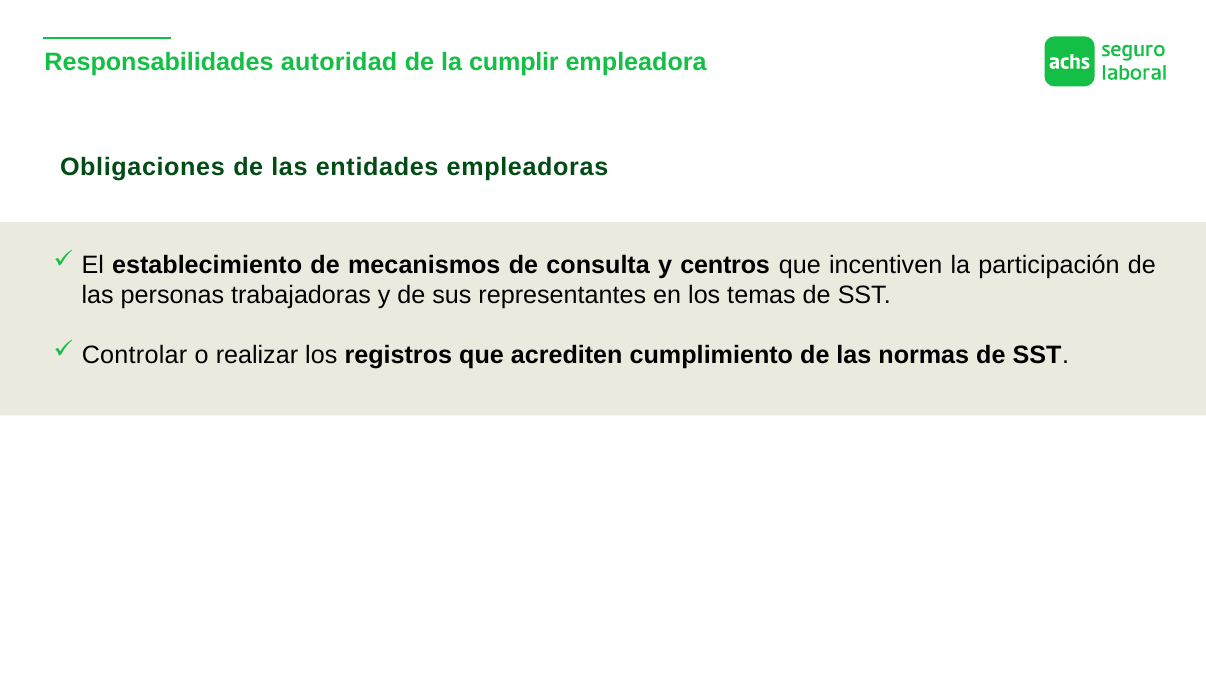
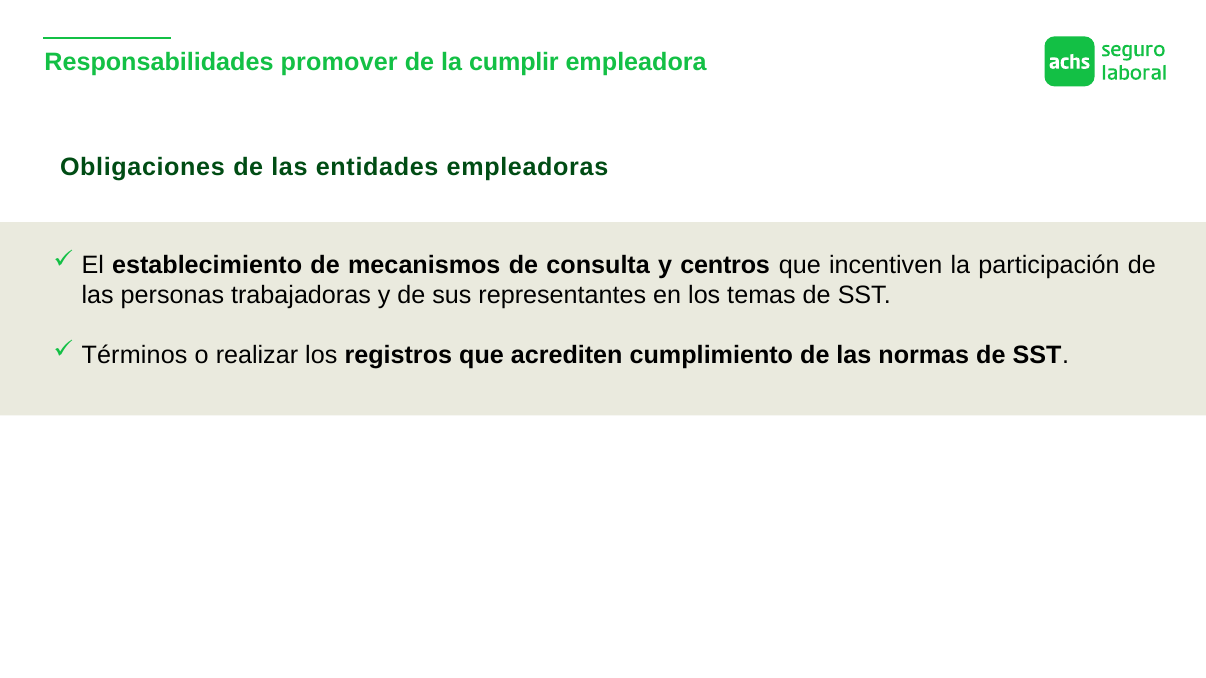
autoridad: autoridad -> promover (339, 63)
Controlar: Controlar -> Términos (135, 356)
